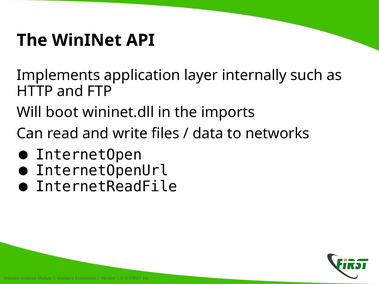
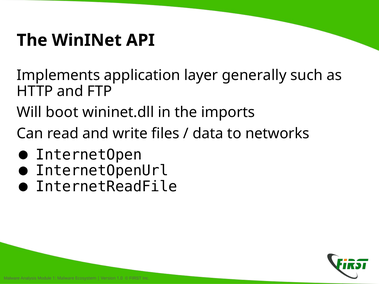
internally: internally -> generally (254, 75)
